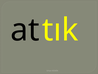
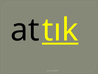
tık underline: none -> present (60, 30)
